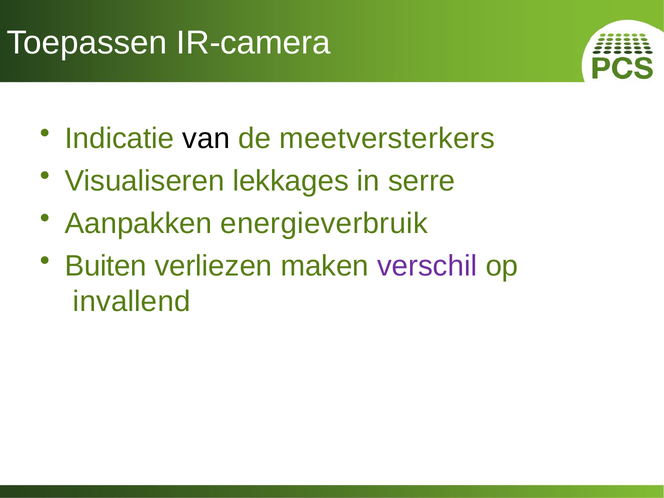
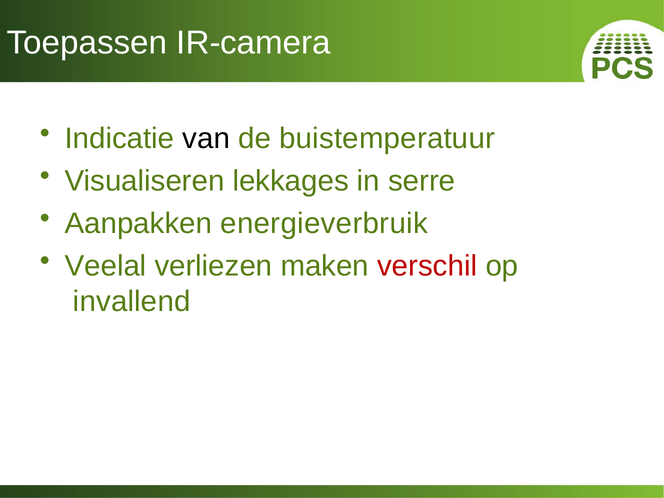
meetversterkers: meetversterkers -> buistemperatuur (387, 138)
Buiten: Buiten -> Veelal (106, 266)
verschil colour: purple -> red (427, 266)
